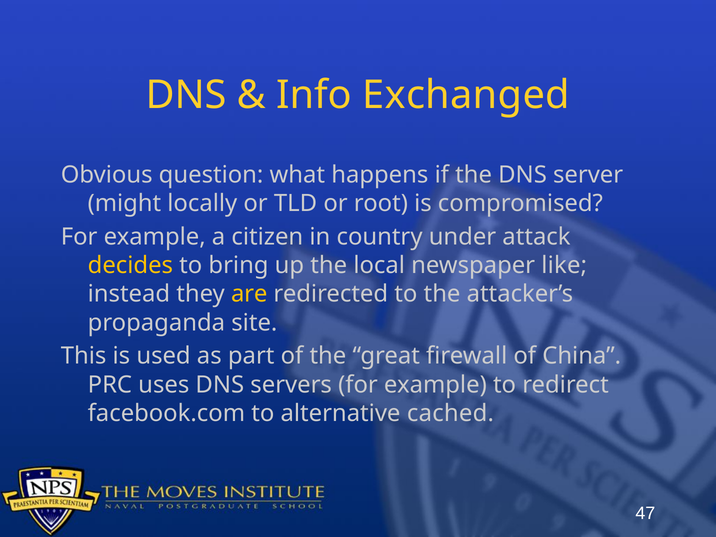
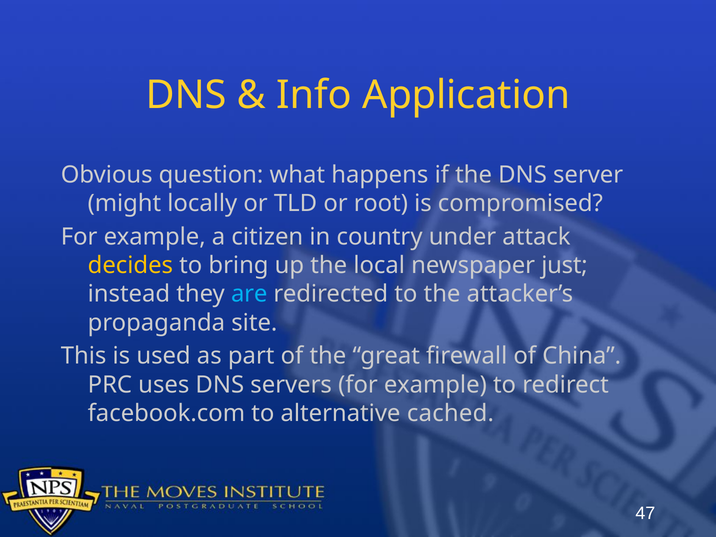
Exchanged: Exchanged -> Application (466, 95)
like: like -> just (564, 265)
are colour: yellow -> light blue (249, 294)
